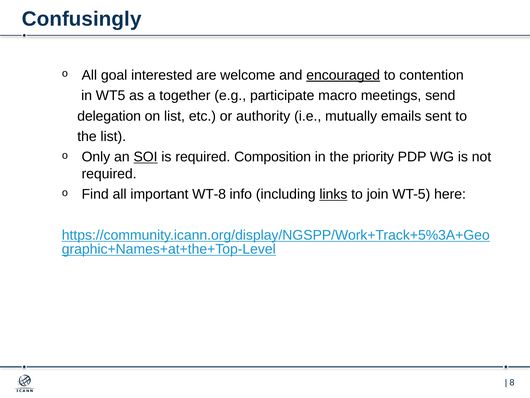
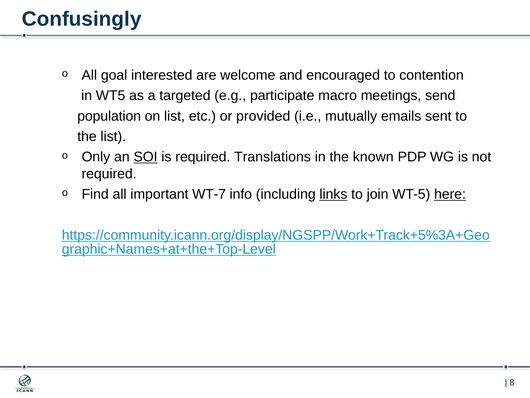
encouraged underline: present -> none (343, 75)
together: together -> targeted (185, 95)
delegation: delegation -> population (109, 116)
authority: authority -> provided (263, 116)
Composition: Composition -> Translations (273, 157)
priority: priority -> known (373, 157)
WT-8: WT-8 -> WT-7 (209, 194)
here underline: none -> present (450, 194)
